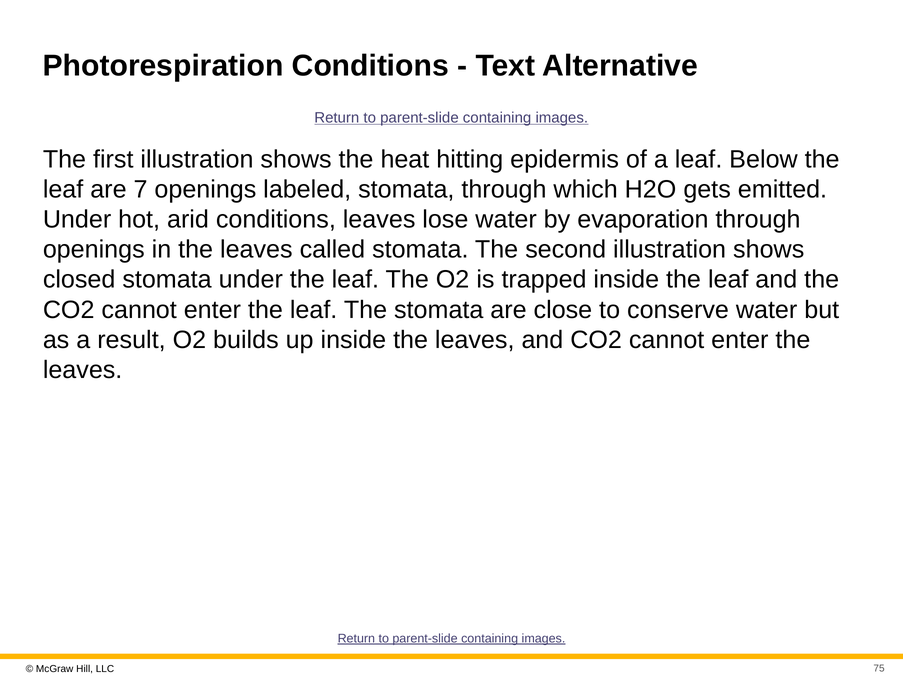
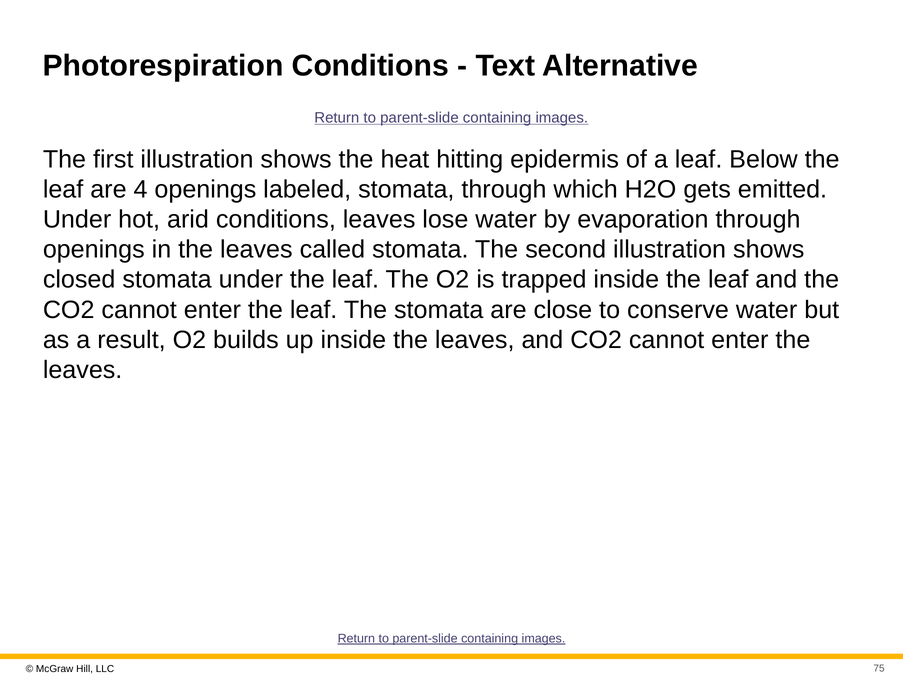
7: 7 -> 4 (141, 189)
